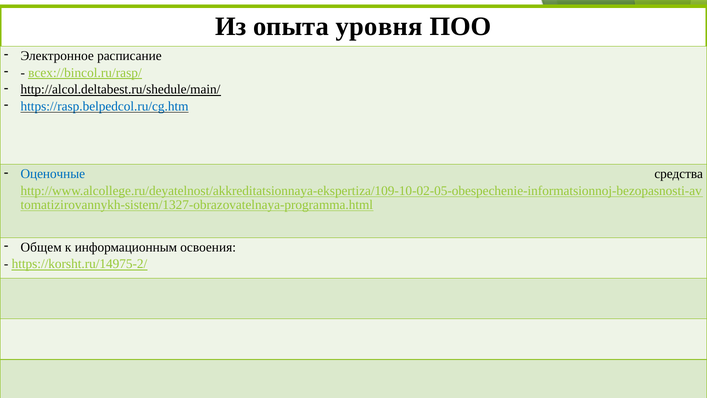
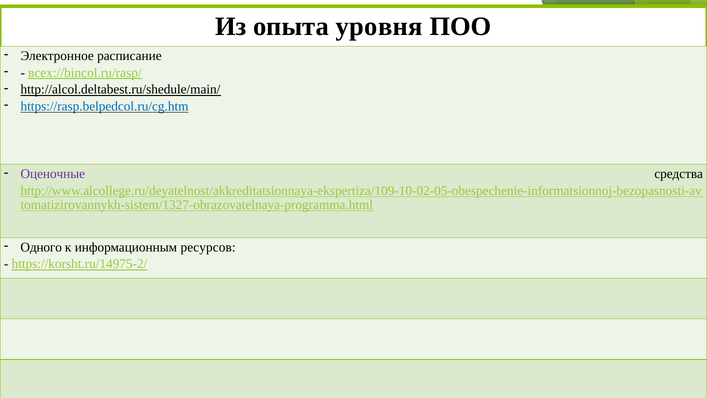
Оценочные colour: blue -> purple (53, 174)
Общем: Общем -> Одного (41, 247)
освоения: освоения -> ресурсов (208, 247)
